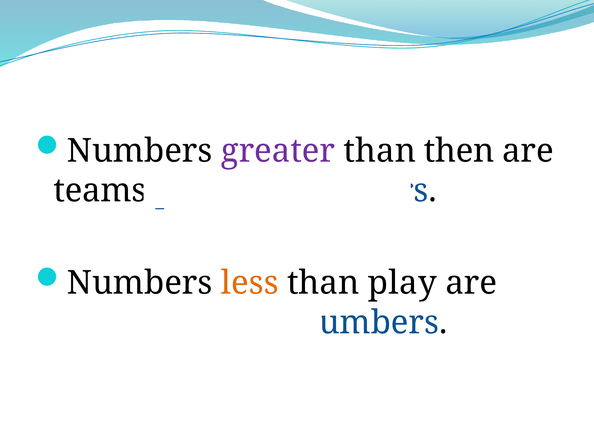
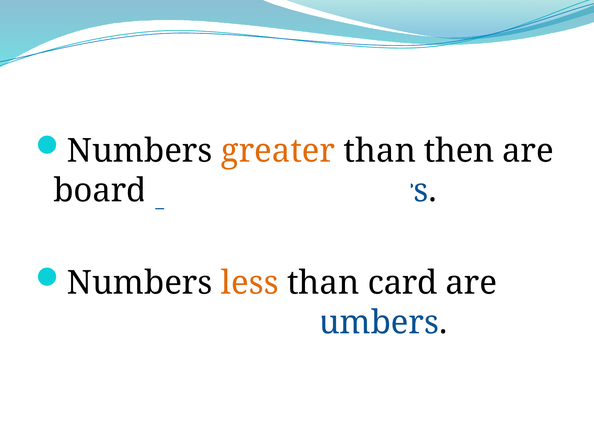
greater colour: purple -> orange (278, 151)
teams: teams -> board (100, 190)
play: play -> card (403, 283)
